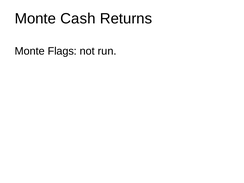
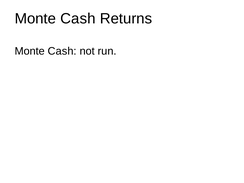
Flags: Flags -> Cash (62, 51)
